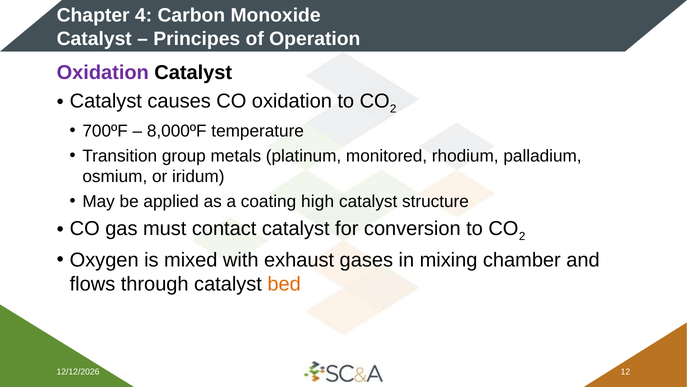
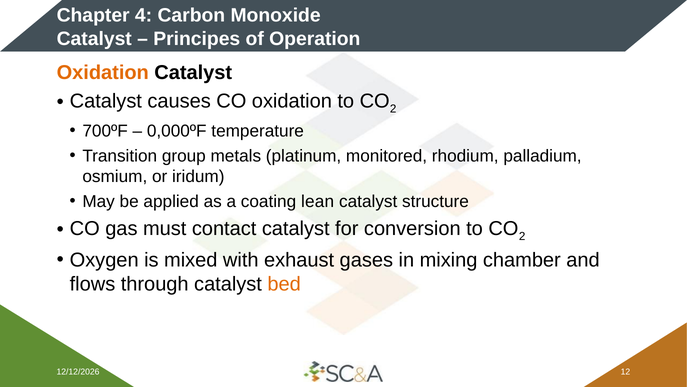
Oxidation colour: purple -> orange (103, 73)
8,000ºF: 8,000ºF -> 0,000ºF (177, 131)
high: high -> lean (318, 201)
